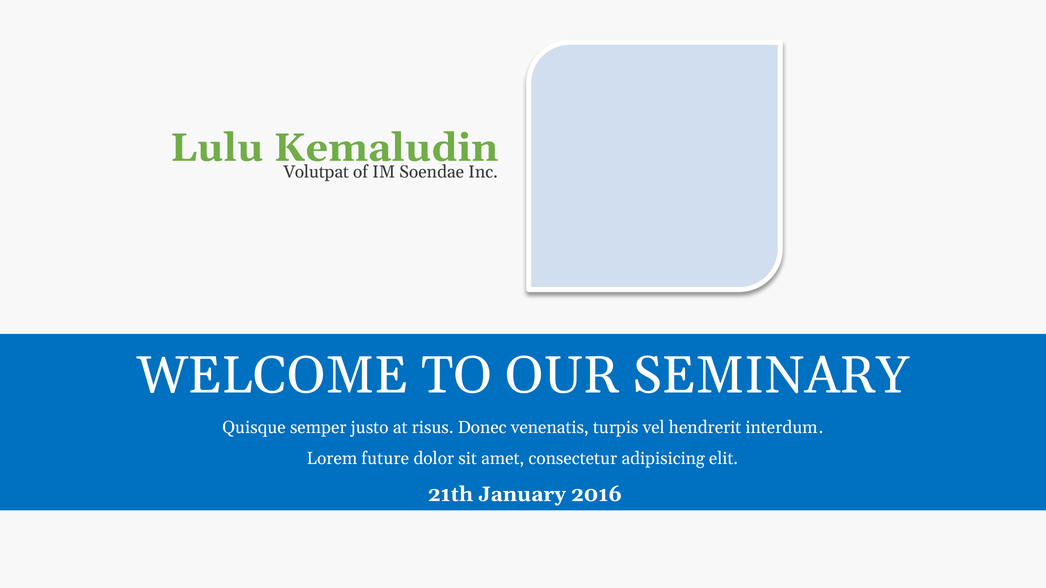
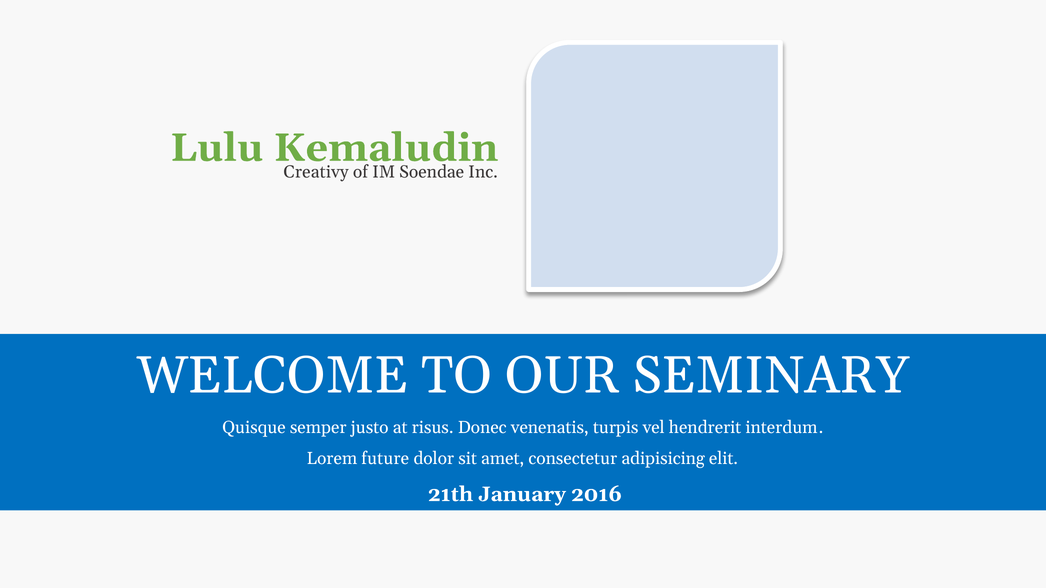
Volutpat: Volutpat -> Creativy (316, 172)
